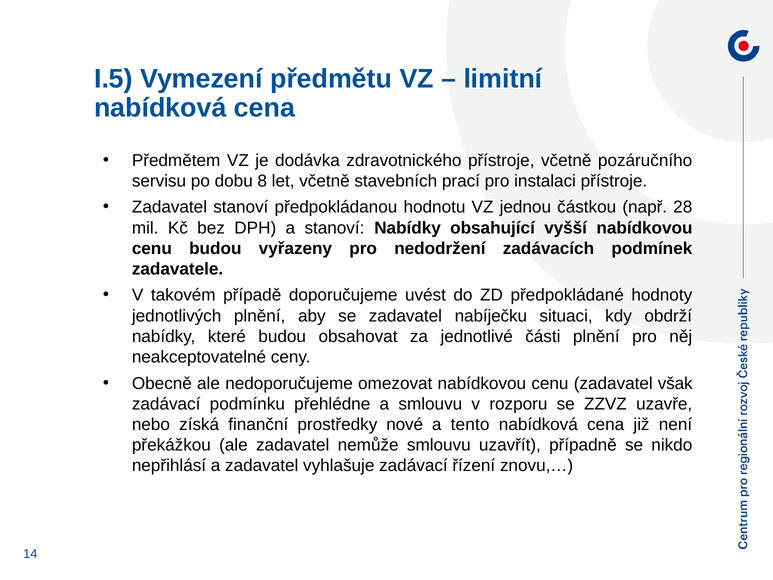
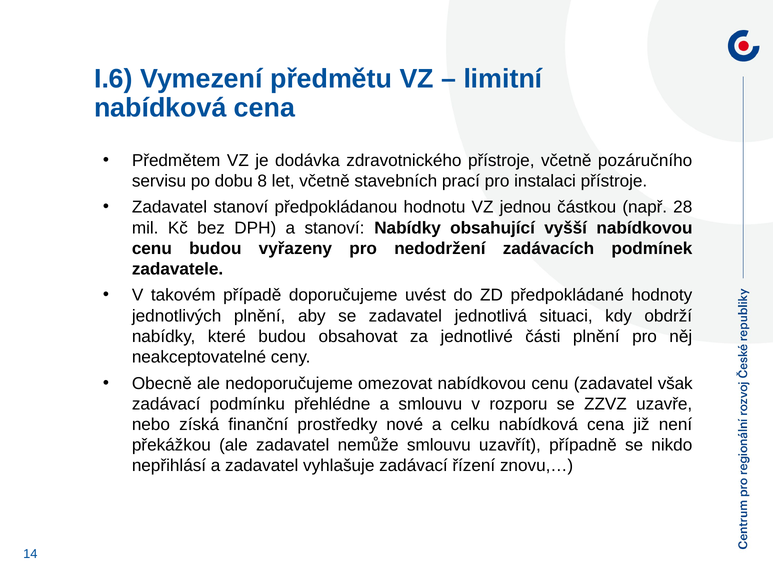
I.5: I.5 -> I.6 (113, 79)
nabíječku: nabíječku -> jednotlivá (491, 316)
tento: tento -> celku (470, 424)
